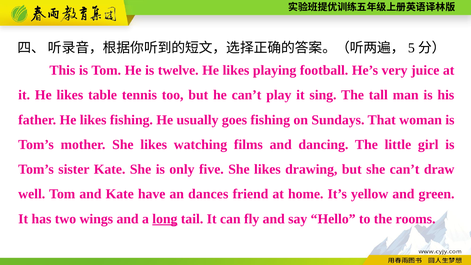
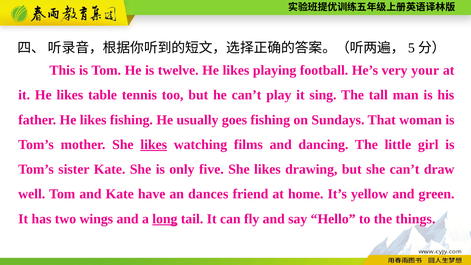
juice: juice -> your (425, 70)
likes underline: none -> present (154, 145)
rooms: rooms -> things (415, 219)
